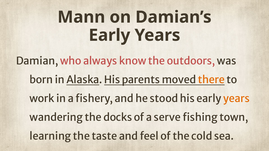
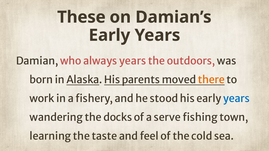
Mann: Mann -> These (81, 17)
always know: know -> years (133, 61)
years colour: orange -> blue (236, 99)
